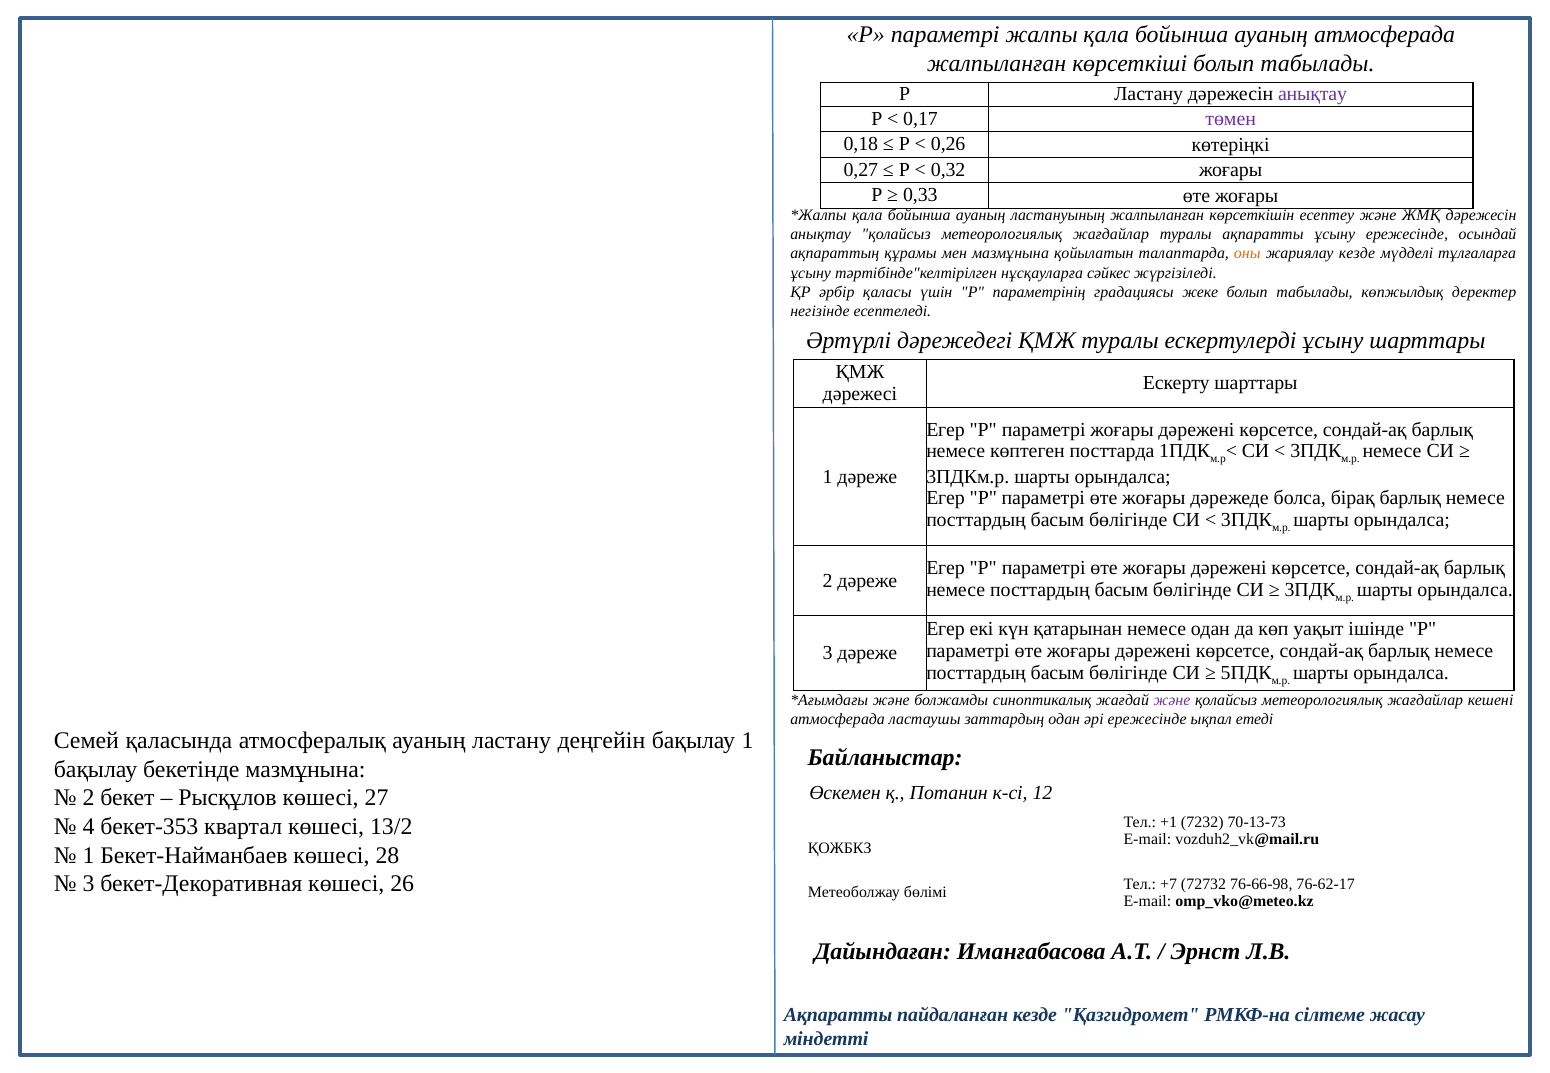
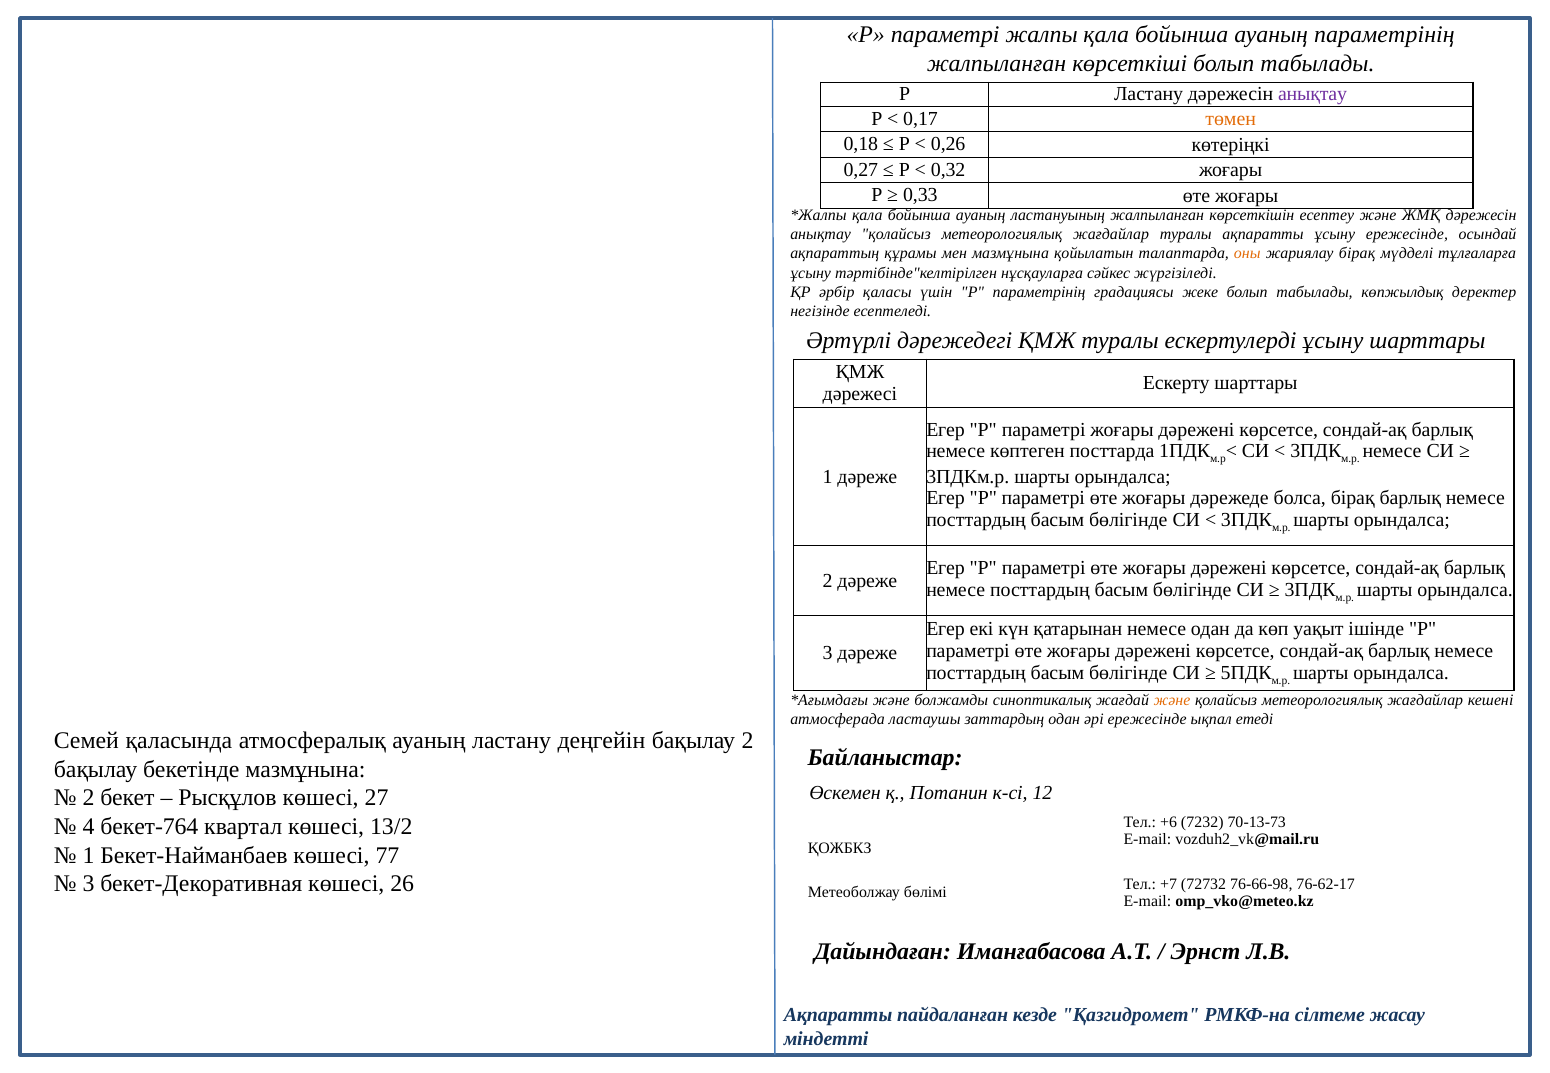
ауаның атмосферада: атмосферада -> параметрінің (1384, 35)
төмен colour: purple -> orange (1231, 119)
жариялау кезде: кезде -> бірақ (1357, 254)
және colour: purple -> orange (1172, 701)
бақылау 1: 1 -> 2 (748, 741)
+1: +1 -> +6 (1169, 822)
бекет-353: бекет-353 -> бекет-764 (149, 827)
28: 28 -> 77 (387, 855)
